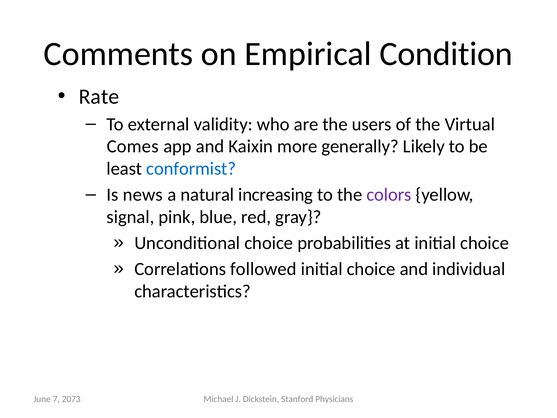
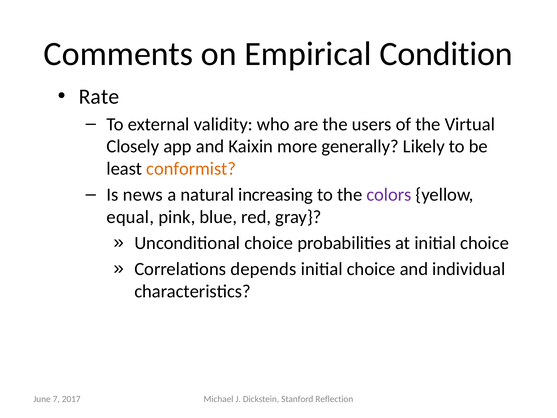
Comes: Comes -> Closely (133, 146)
conformist colour: blue -> orange (191, 169)
signal: signal -> equal (130, 217)
followed: followed -> depends (263, 269)
Physicians: Physicians -> Reflection (334, 399)
2073: 2073 -> 2017 (71, 399)
